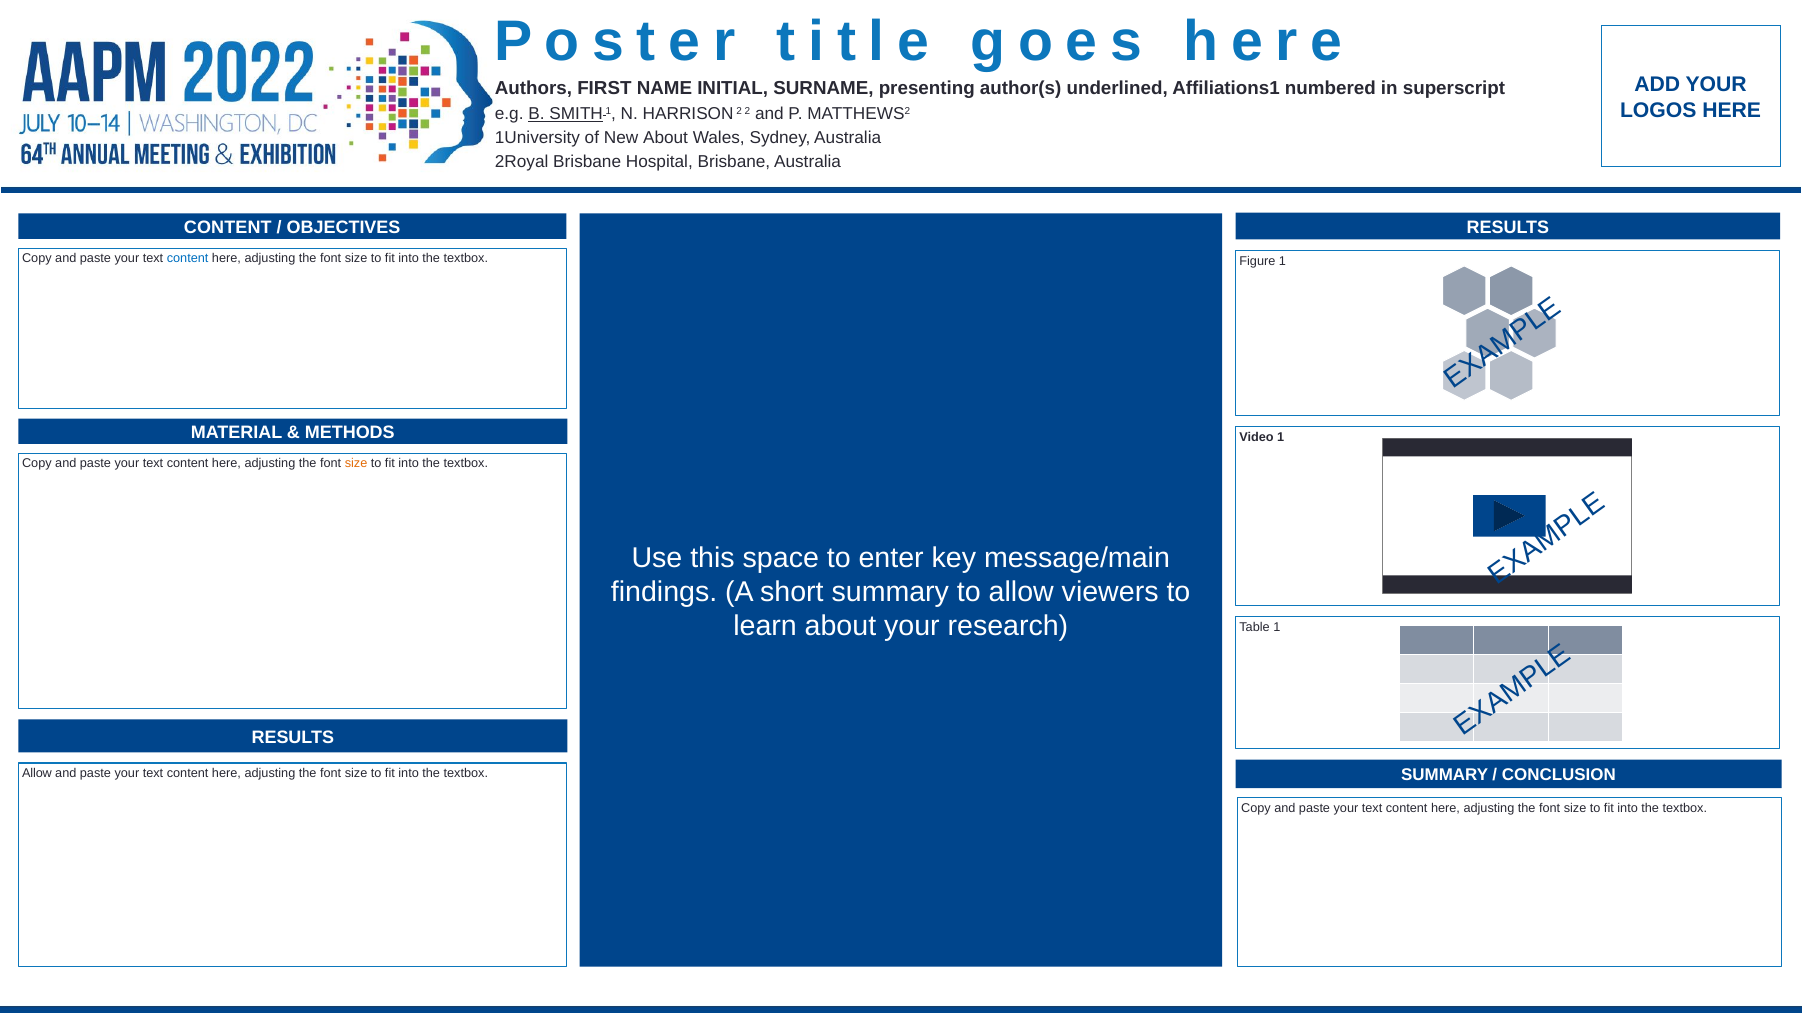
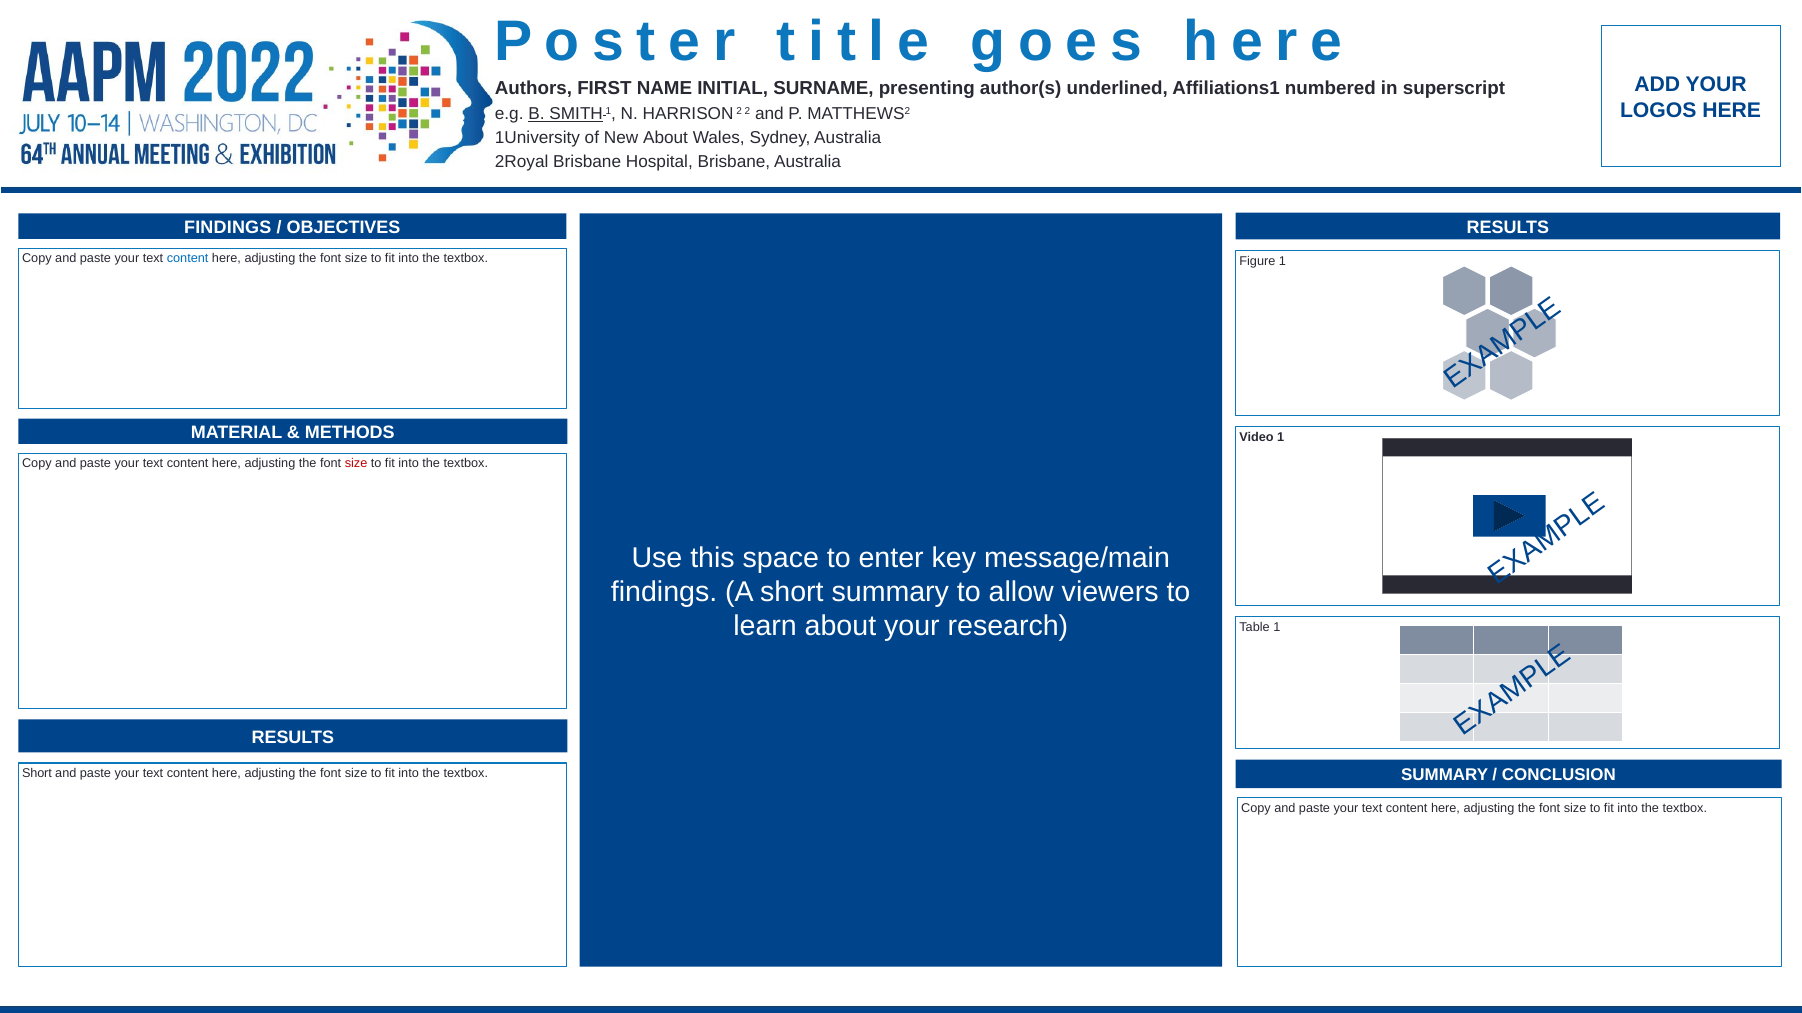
CONTENT: CONTENT -> FINDINGS (228, 228)
size colour: orange -> red (356, 464)
Allow: Allow -> Short (37, 774)
